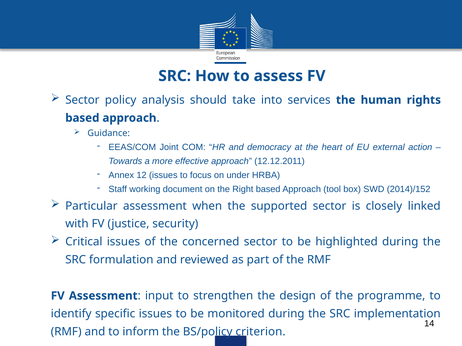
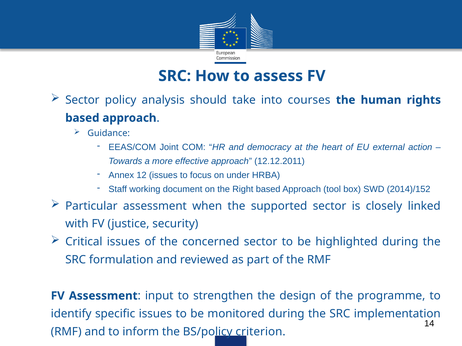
services: services -> courses (309, 100)
